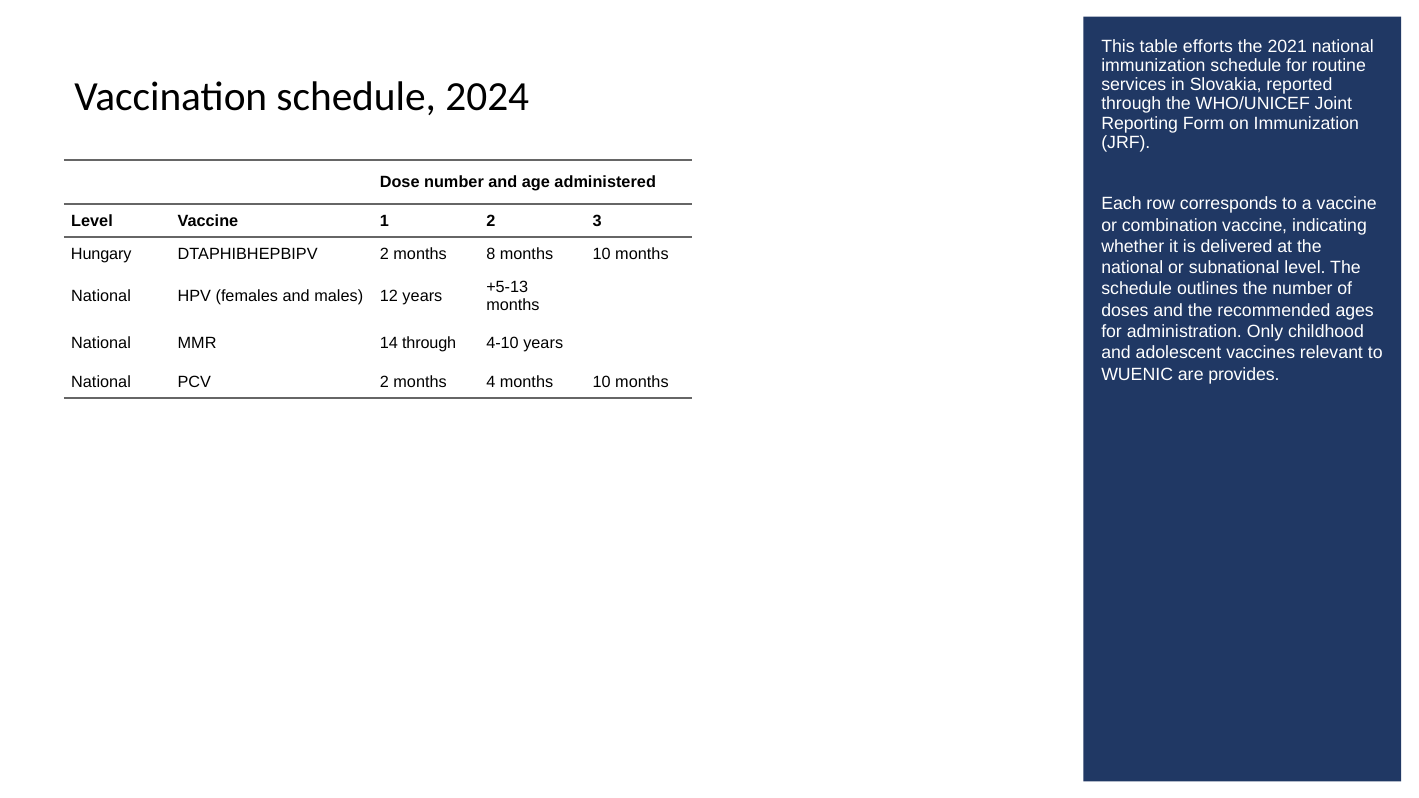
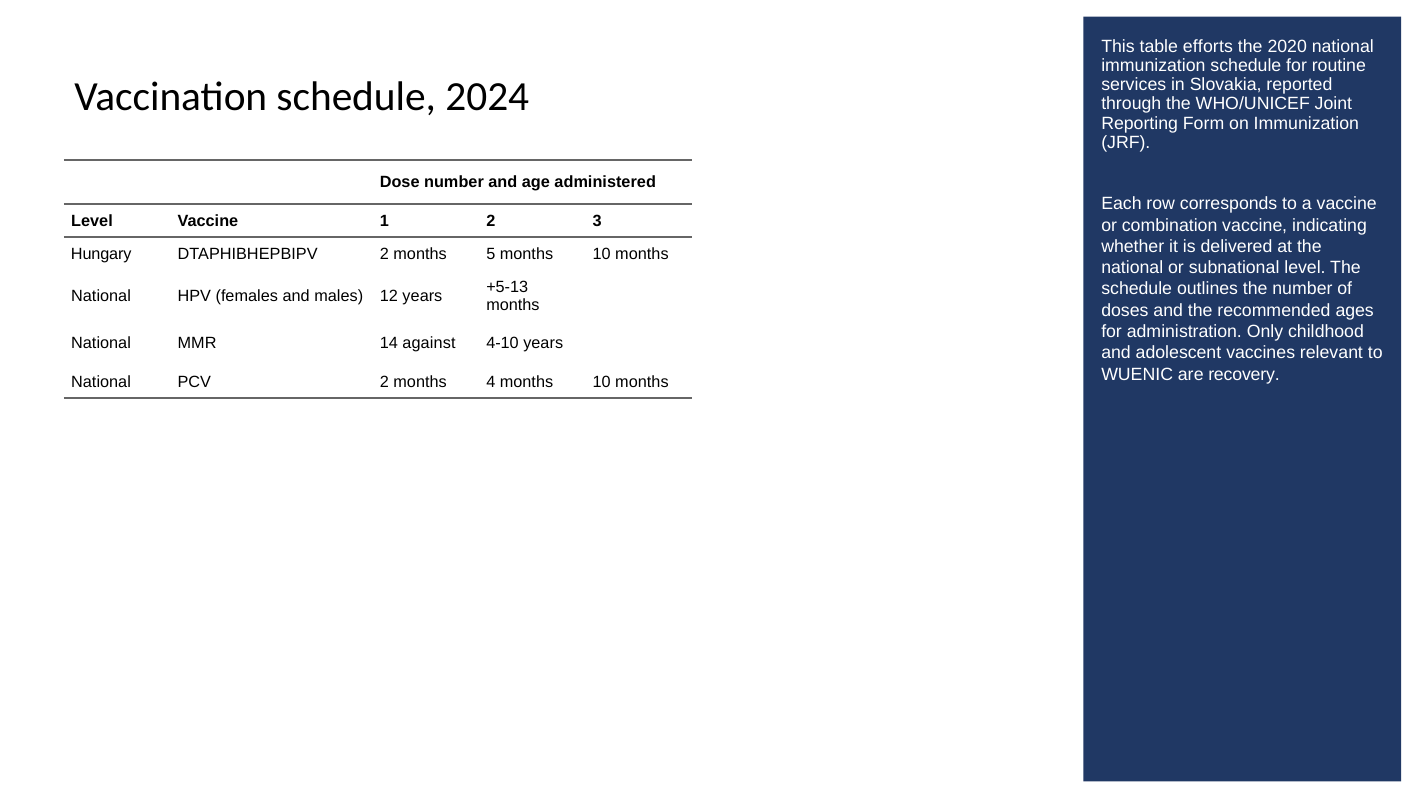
2021: 2021 -> 2020 (1287, 47)
8: 8 -> 5 (491, 254)
14 through: through -> against (429, 344)
provides: provides -> recovery (1244, 374)
